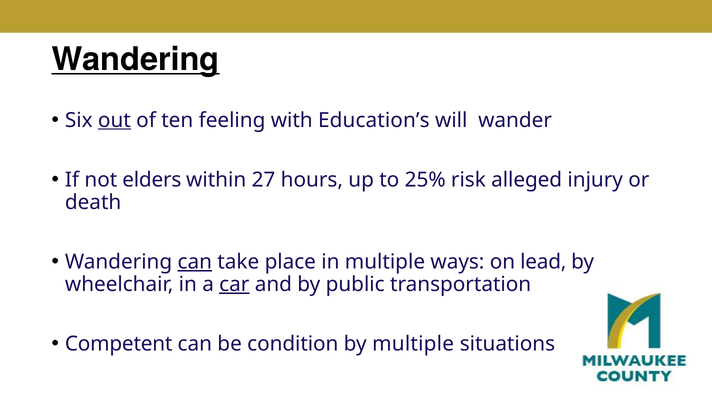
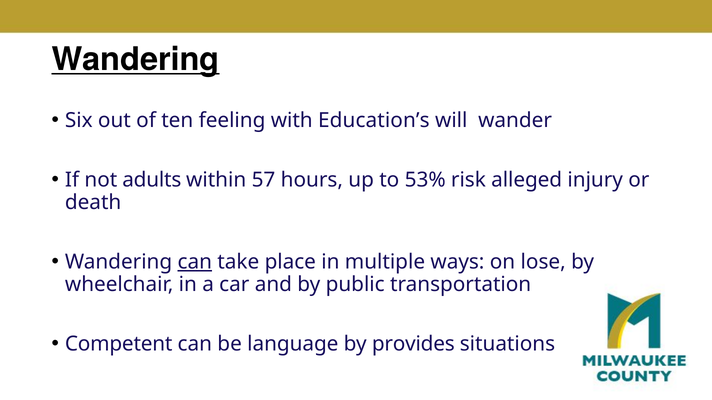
out underline: present -> none (114, 120)
elders: elders -> adults (152, 180)
27: 27 -> 57 (264, 180)
25%: 25% -> 53% (425, 180)
lead: lead -> lose (543, 262)
car underline: present -> none (234, 285)
condition: condition -> language (293, 344)
by multiple: multiple -> provides (413, 344)
